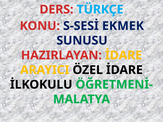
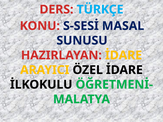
EKMEK: EKMEK -> MASAL (123, 26)
